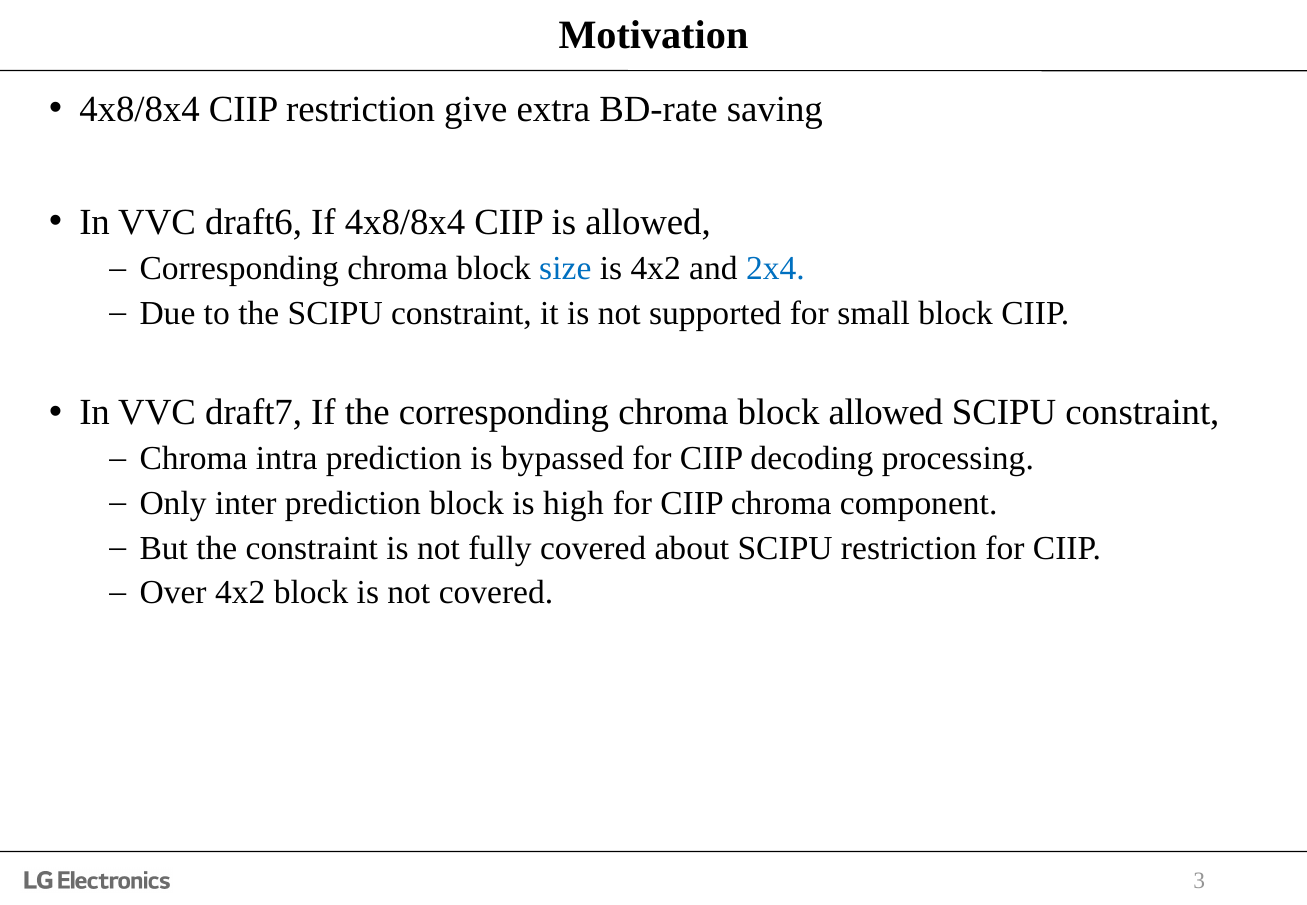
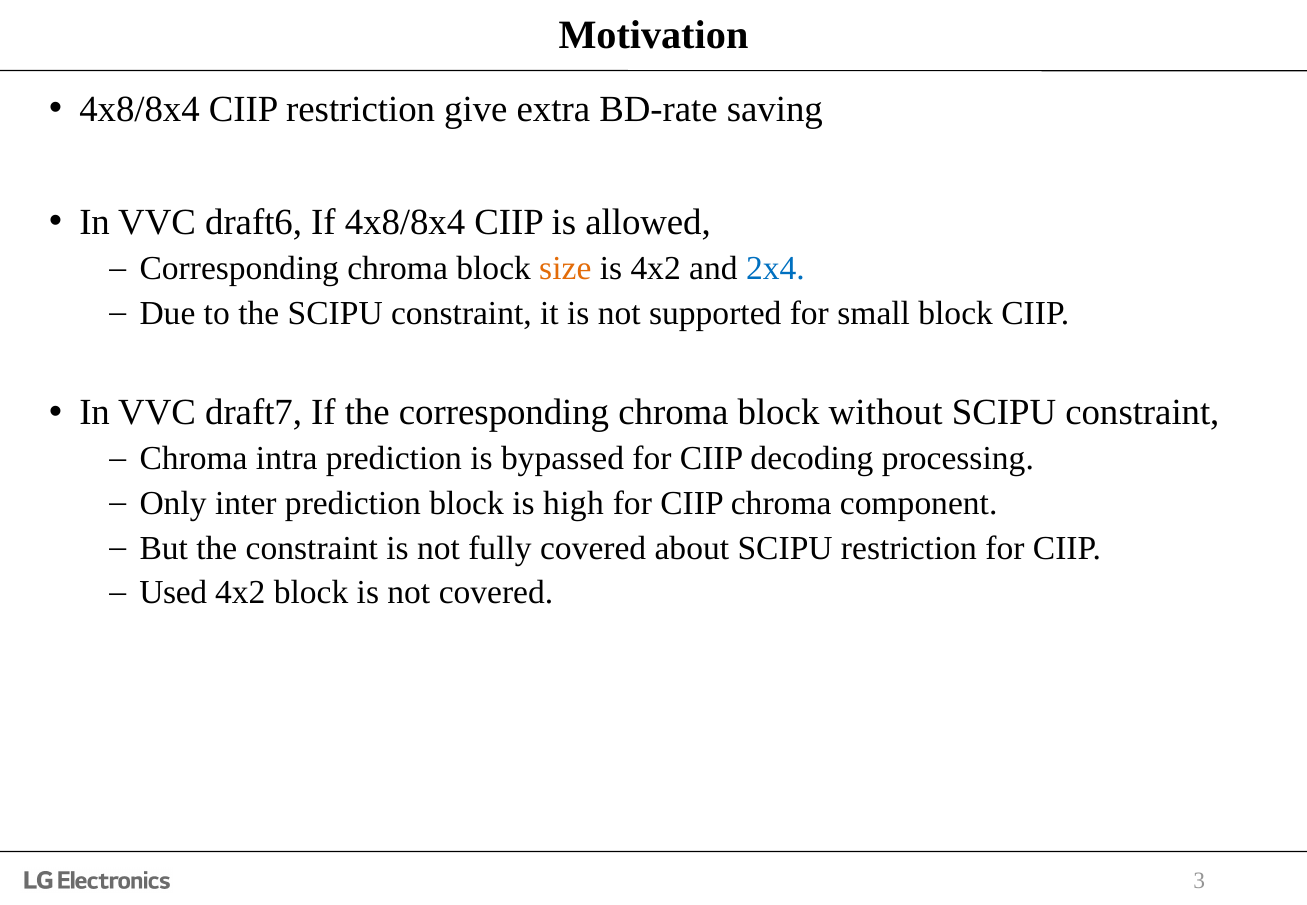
size colour: blue -> orange (565, 269)
block allowed: allowed -> without (886, 412)
Over: Over -> Used (173, 593)
